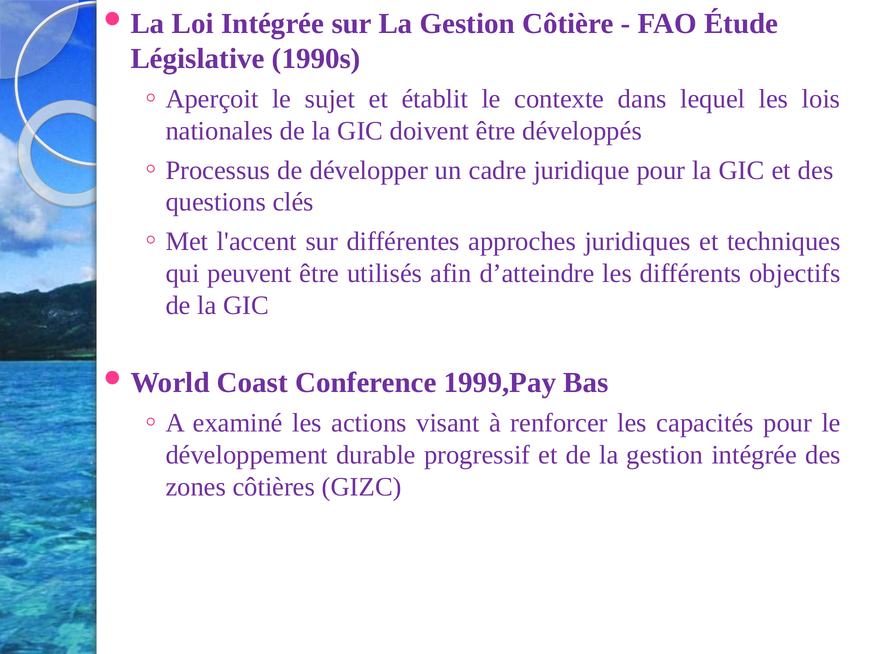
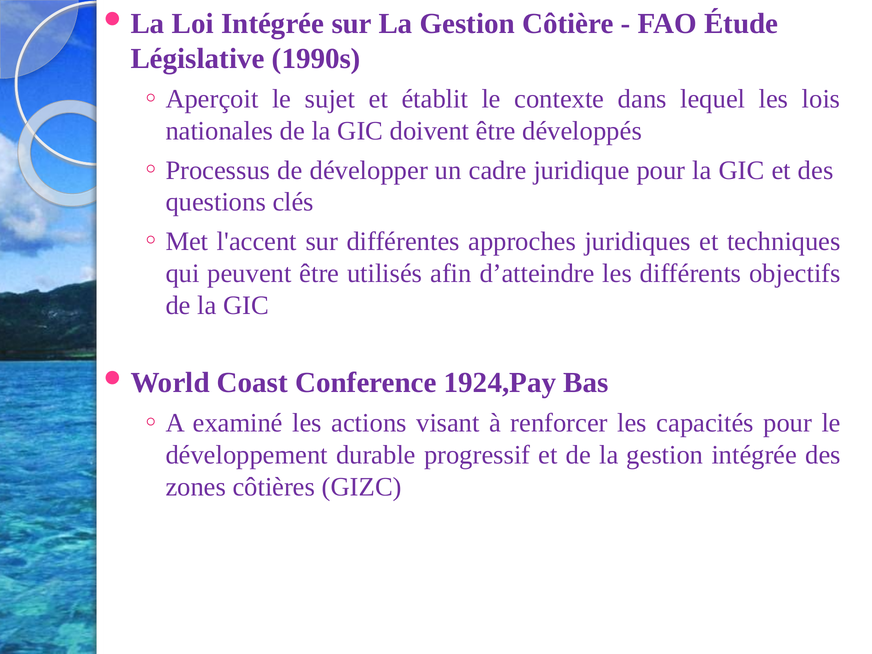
1999,Pay: 1999,Pay -> 1924,Pay (500, 383)
